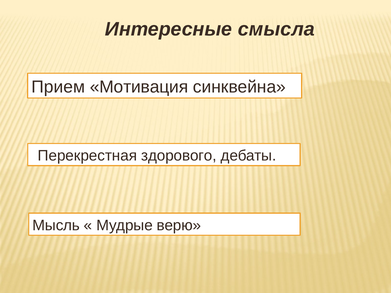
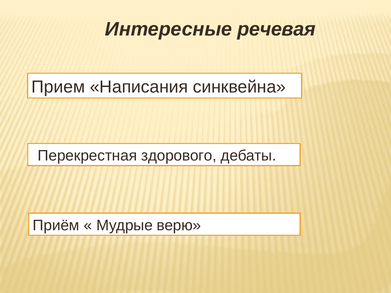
смысла: смысла -> речевая (276, 29)
Мотивация: Мотивация -> Написания (139, 87)
Мысль: Мысль -> Приём (56, 225)
